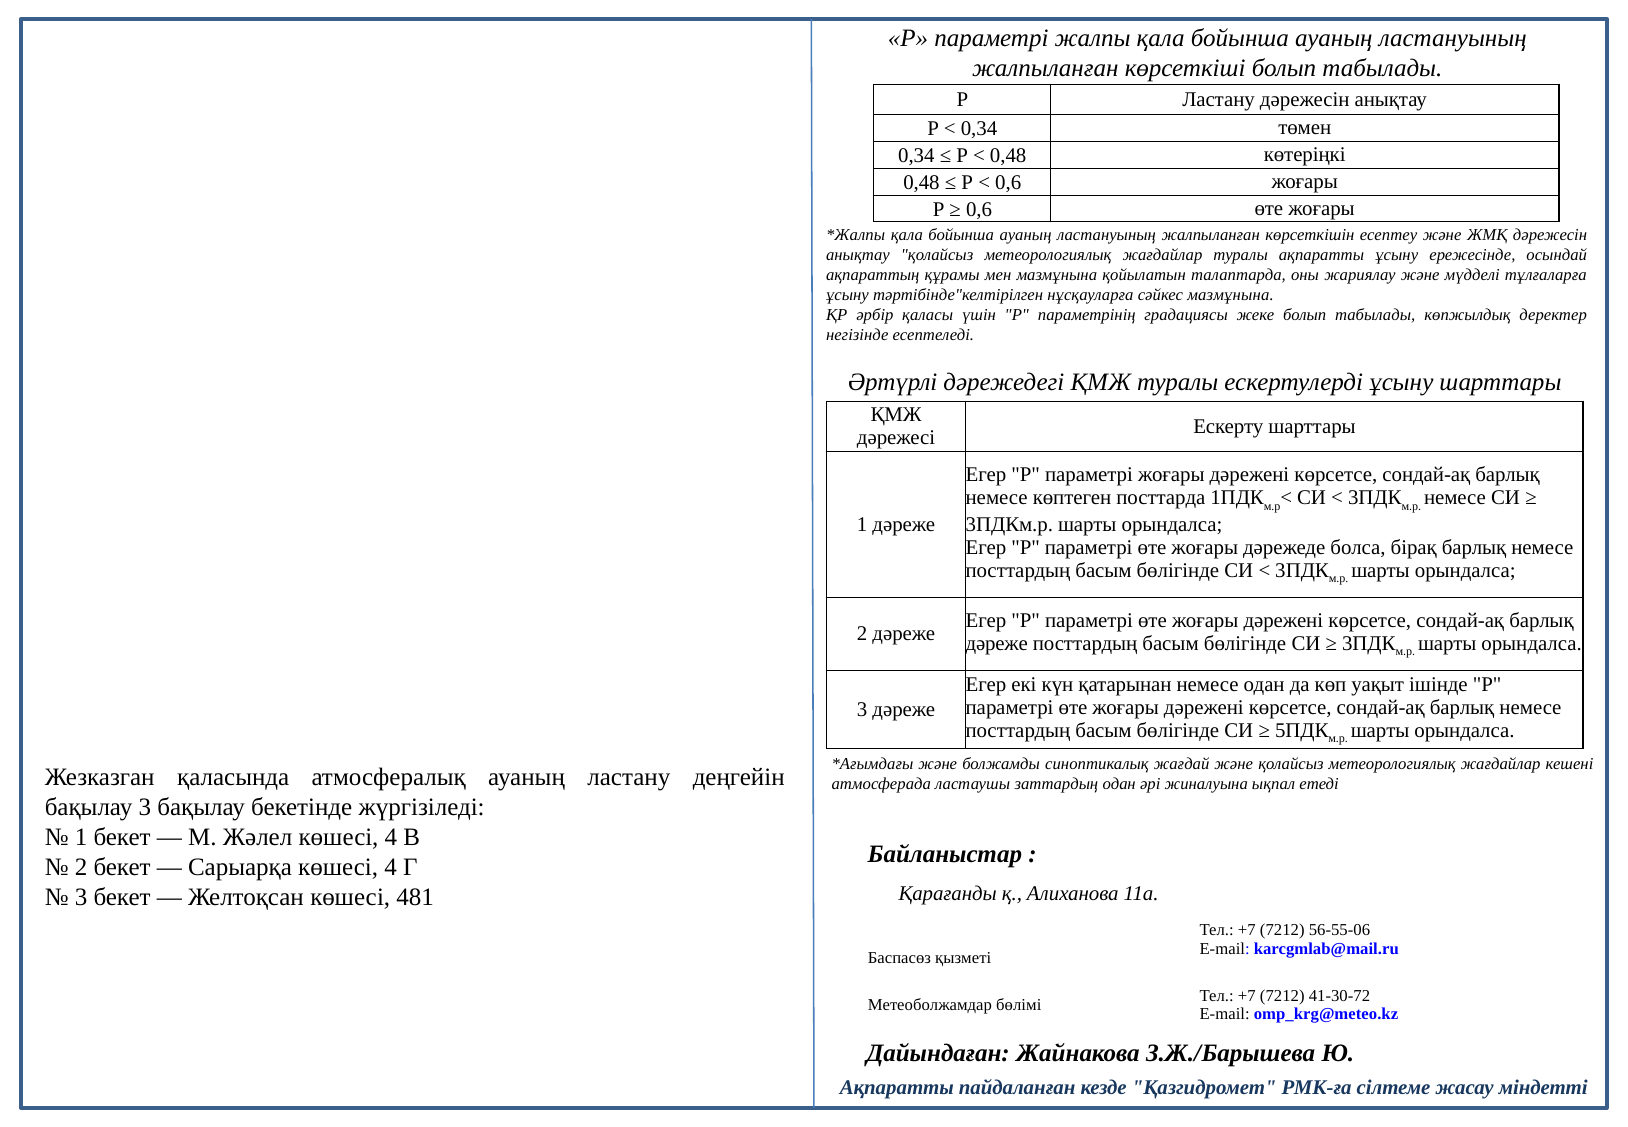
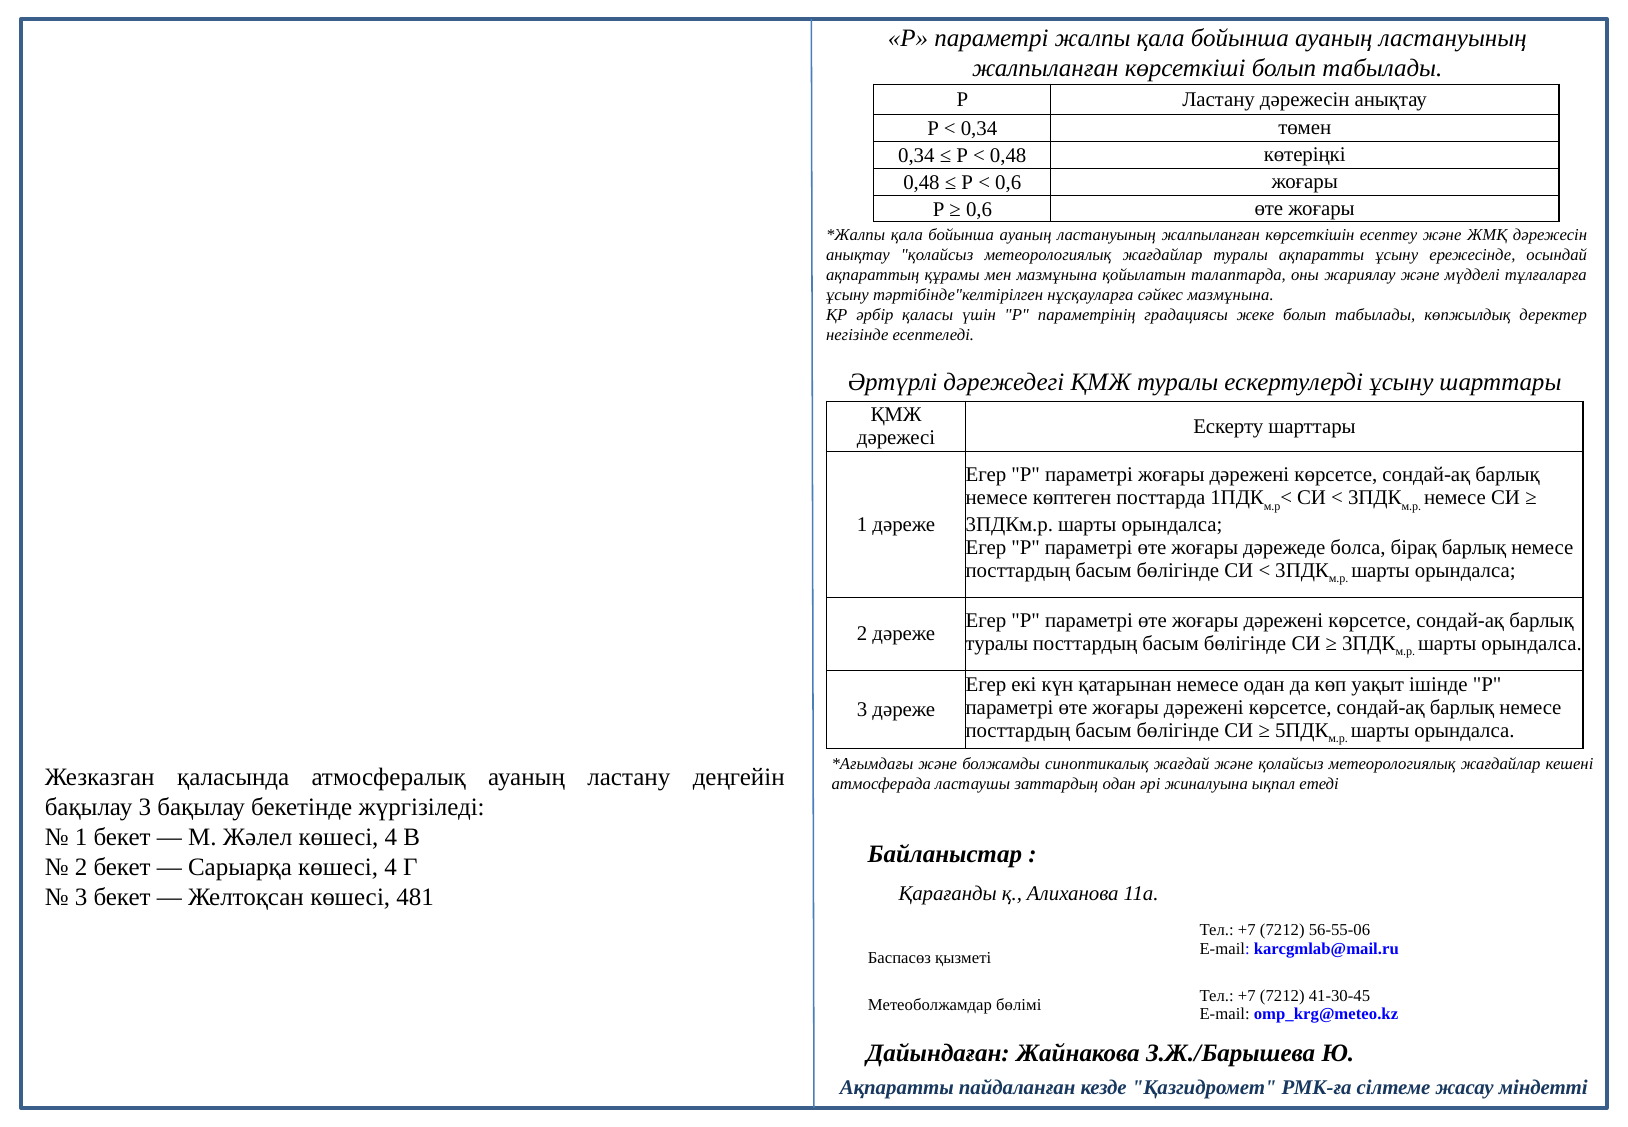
дәреже: дәреже -> туралы (997, 644)
41-30-72: 41-30-72 -> 41-30-45 (1339, 996)
